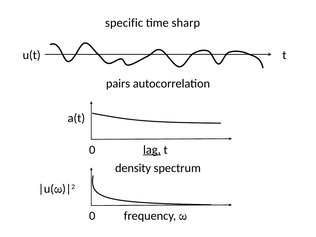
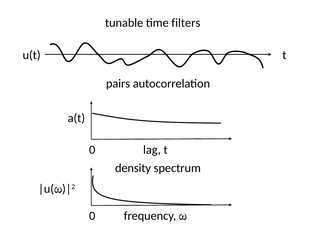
specific: specific -> tunable (124, 23)
sharp: sharp -> filters (186, 23)
lag underline: present -> none (152, 150)
